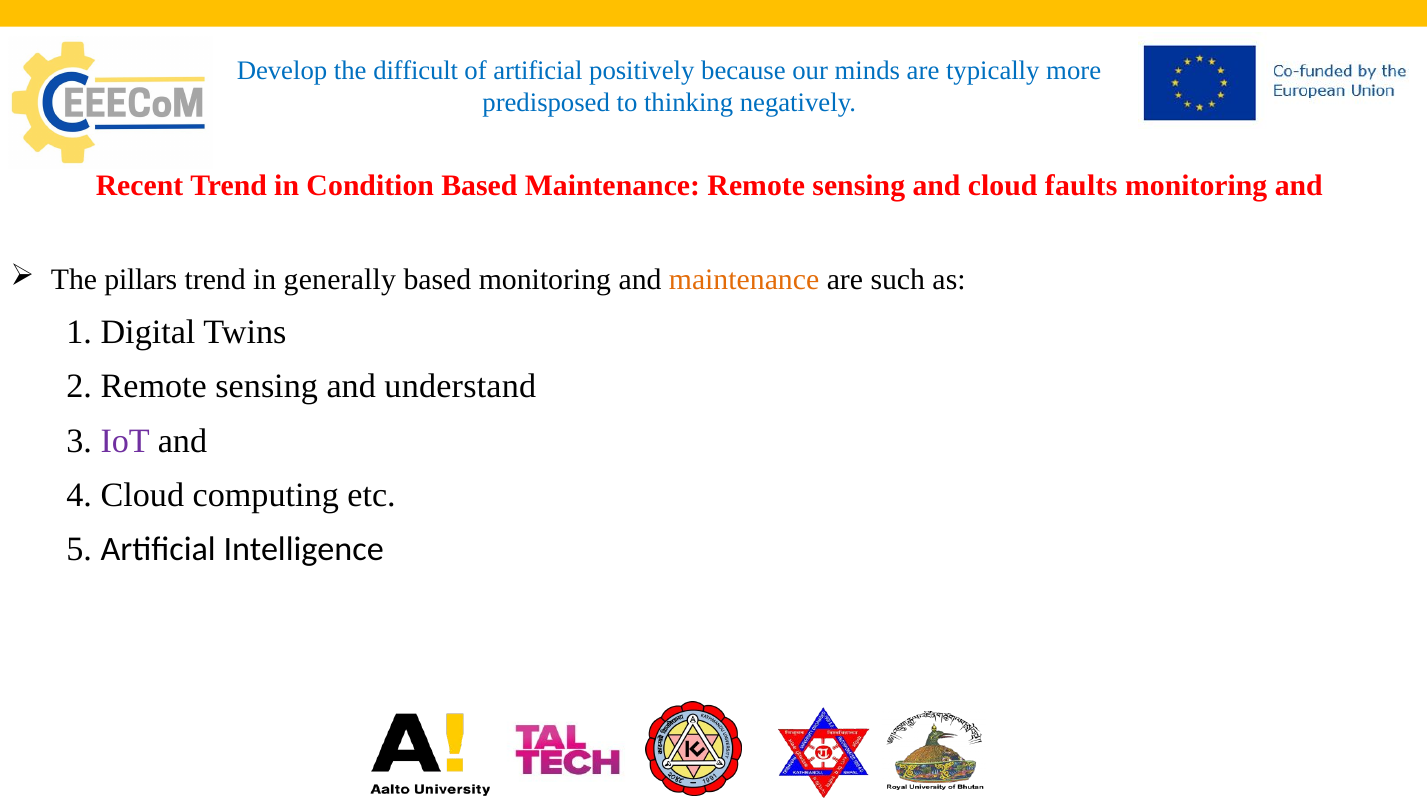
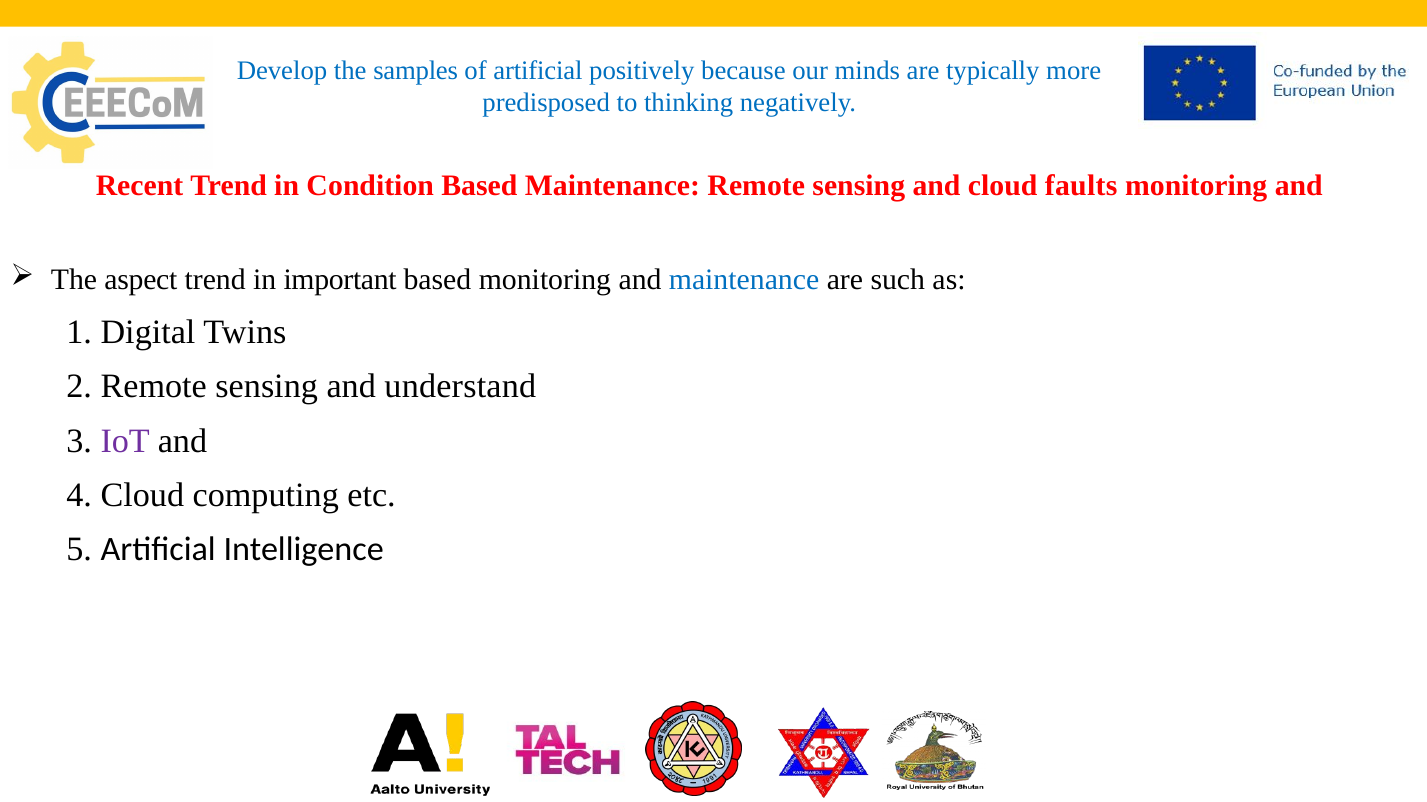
difficult: difficult -> samples (416, 71)
pillars: pillars -> aspect (141, 280)
generally: generally -> important (340, 280)
maintenance colour: orange -> blue (744, 280)
